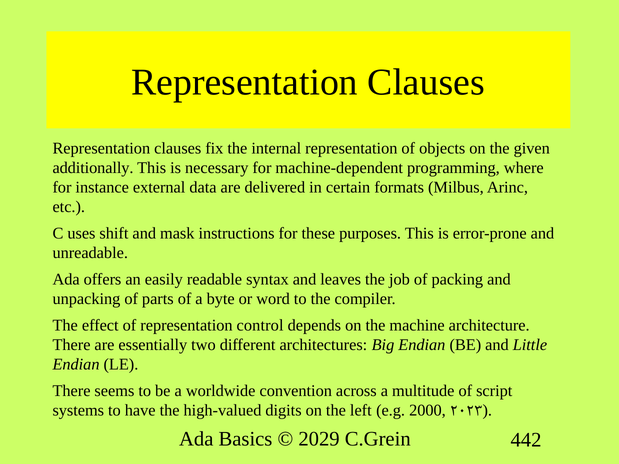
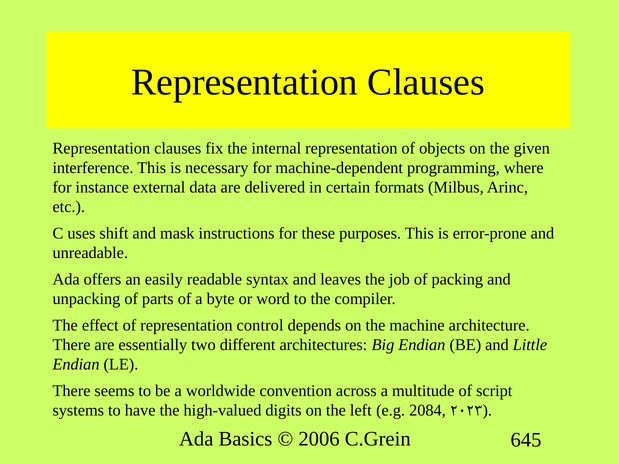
additionally: additionally -> interference (93, 168)
2000: 2000 -> 2084 (427, 411)
2029: 2029 -> 2006 (319, 439)
442: 442 -> 645 (526, 440)
